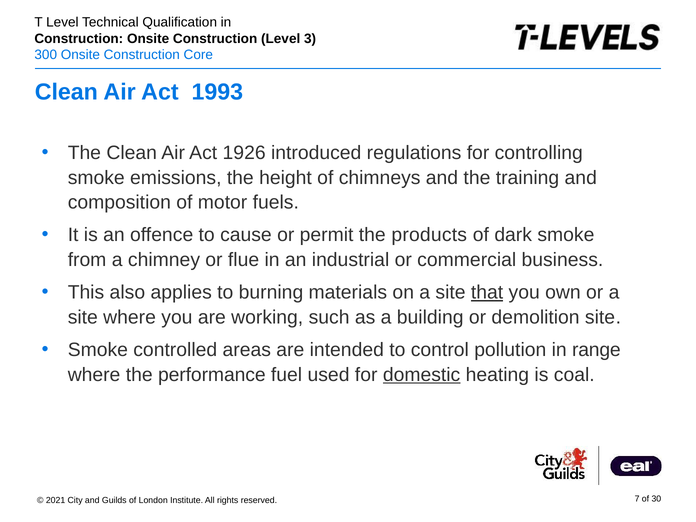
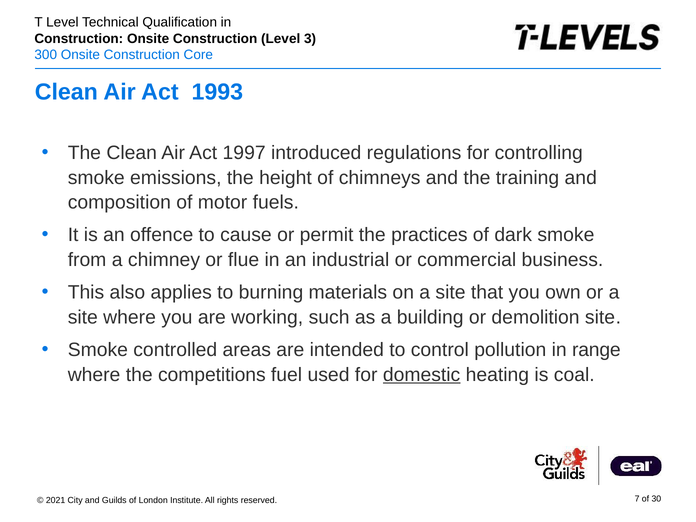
1926: 1926 -> 1997 (244, 153)
products: products -> practices (429, 235)
that underline: present -> none (487, 292)
performance: performance -> competitions (212, 375)
